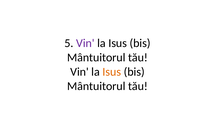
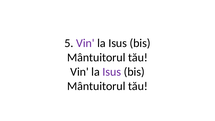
Isus colour: orange -> purple (112, 72)
